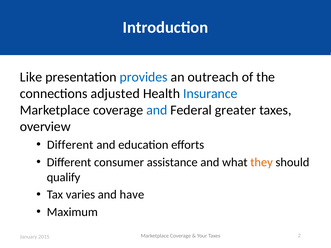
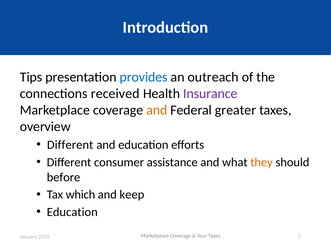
Like: Like -> Tips (31, 77)
adjusted: adjusted -> received (115, 94)
Insurance colour: blue -> purple (210, 94)
and colour: blue -> orange (157, 110)
qualify: qualify -> before (63, 177)
varies: varies -> which (80, 195)
have: have -> keep (132, 195)
Maximum: Maximum -> Education (72, 212)
